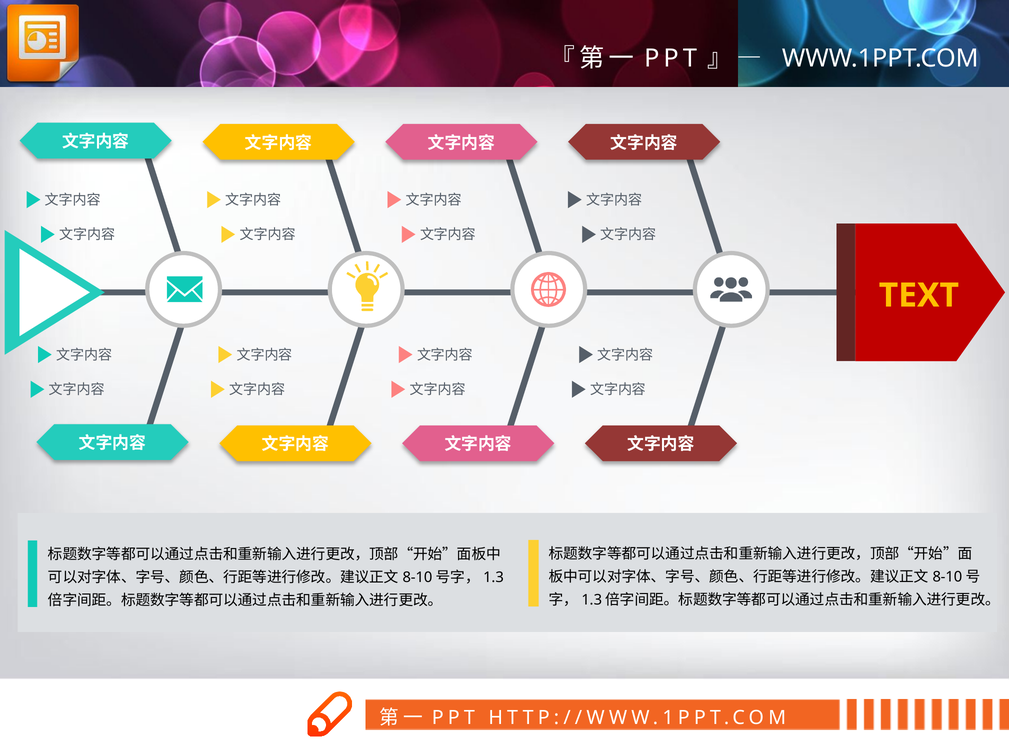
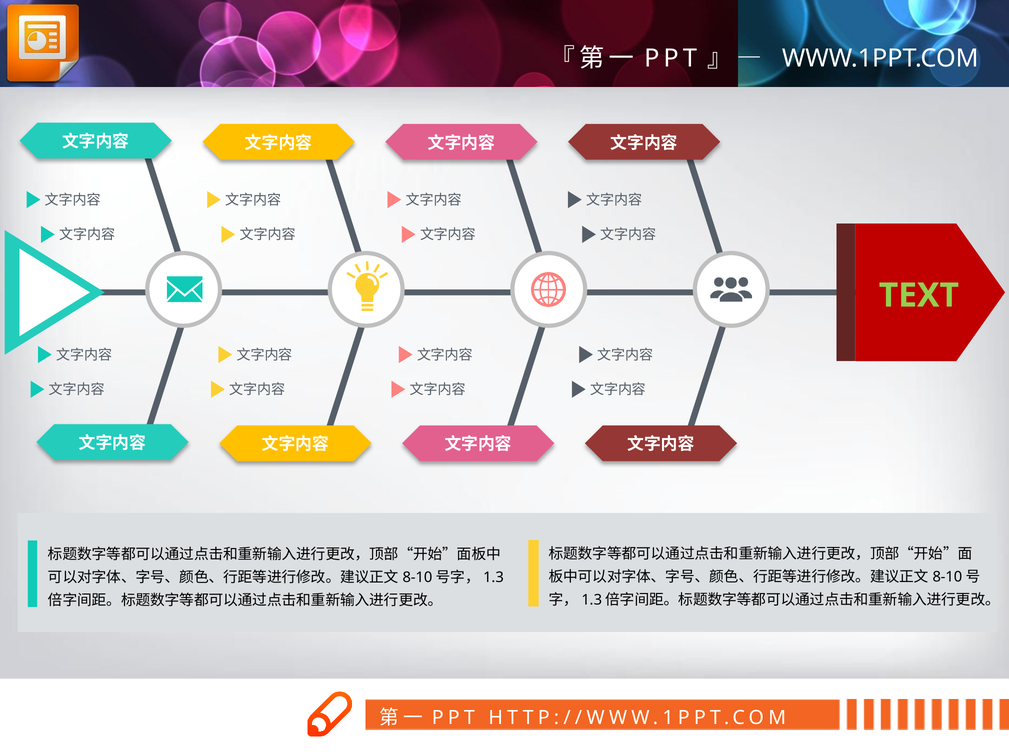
TEXT colour: yellow -> light green (919, 296)
